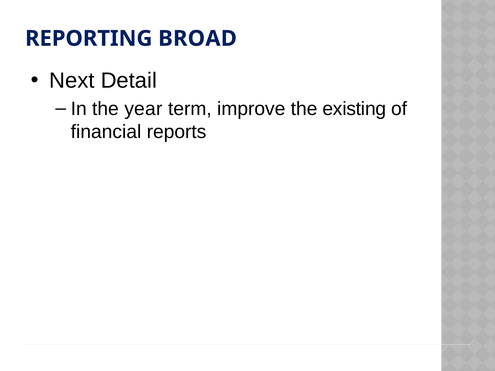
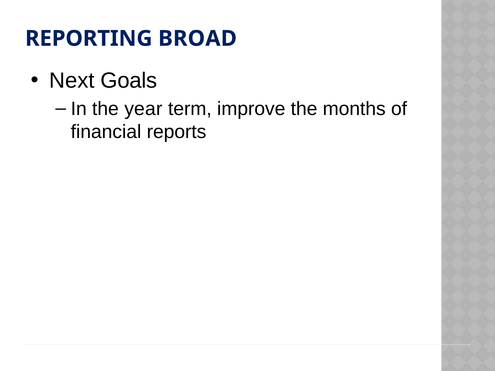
Detail: Detail -> Goals (129, 81)
existing: existing -> months (354, 109)
